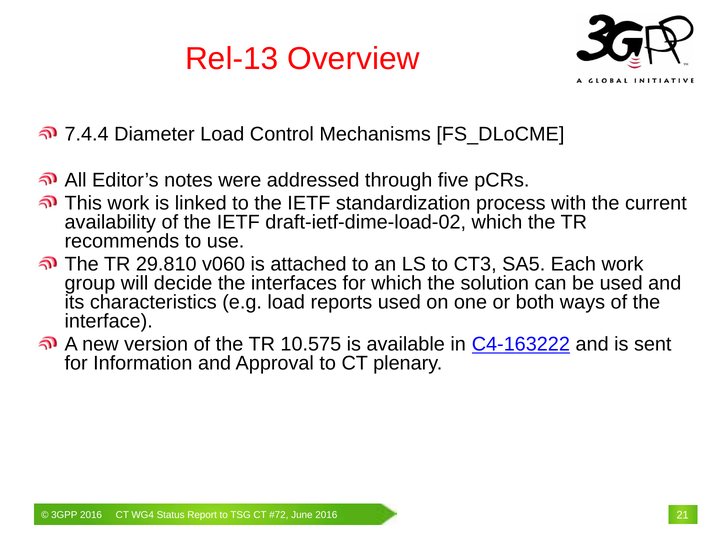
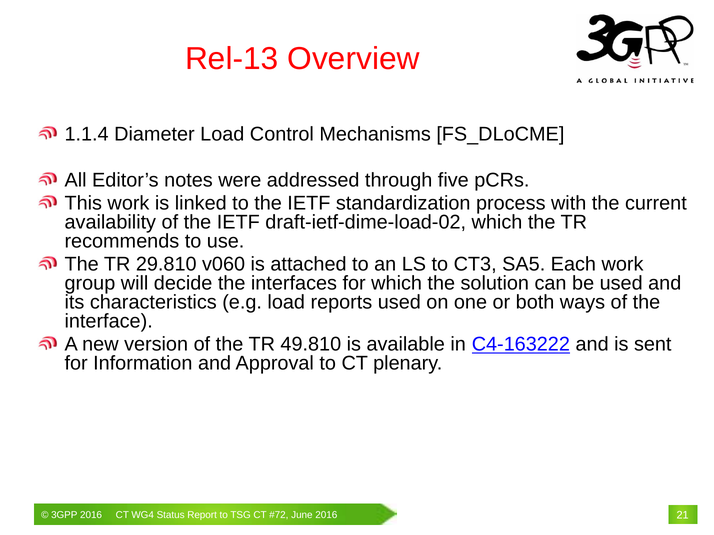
7.4.4: 7.4.4 -> 1.1.4 (87, 134)
10.575: 10.575 -> 49.810 (311, 345)
